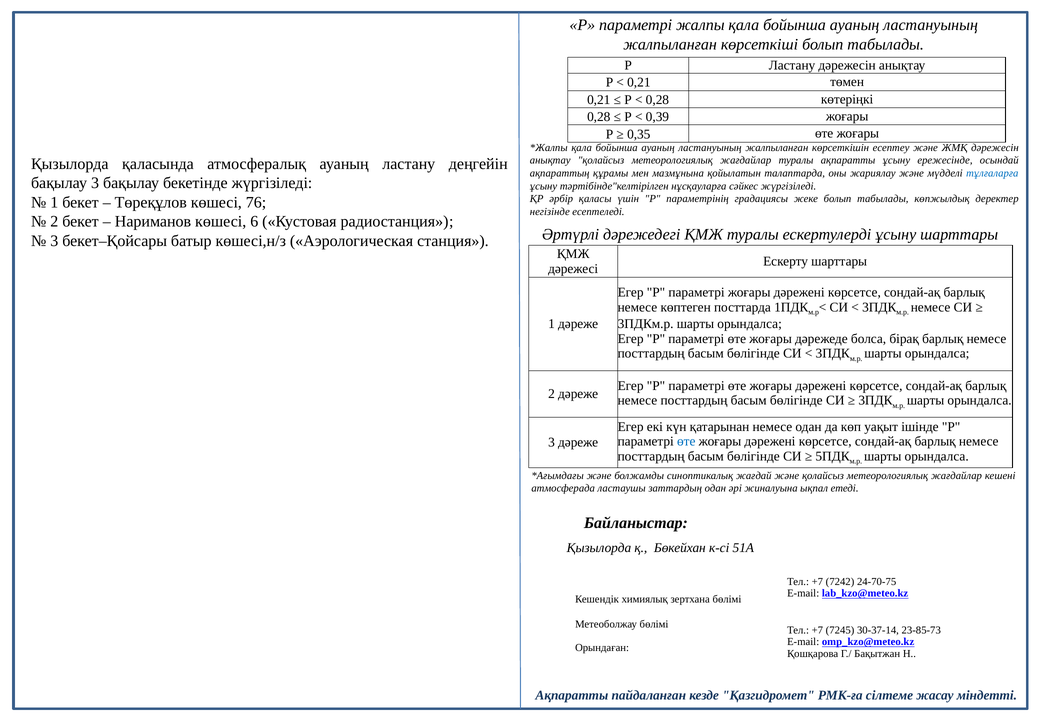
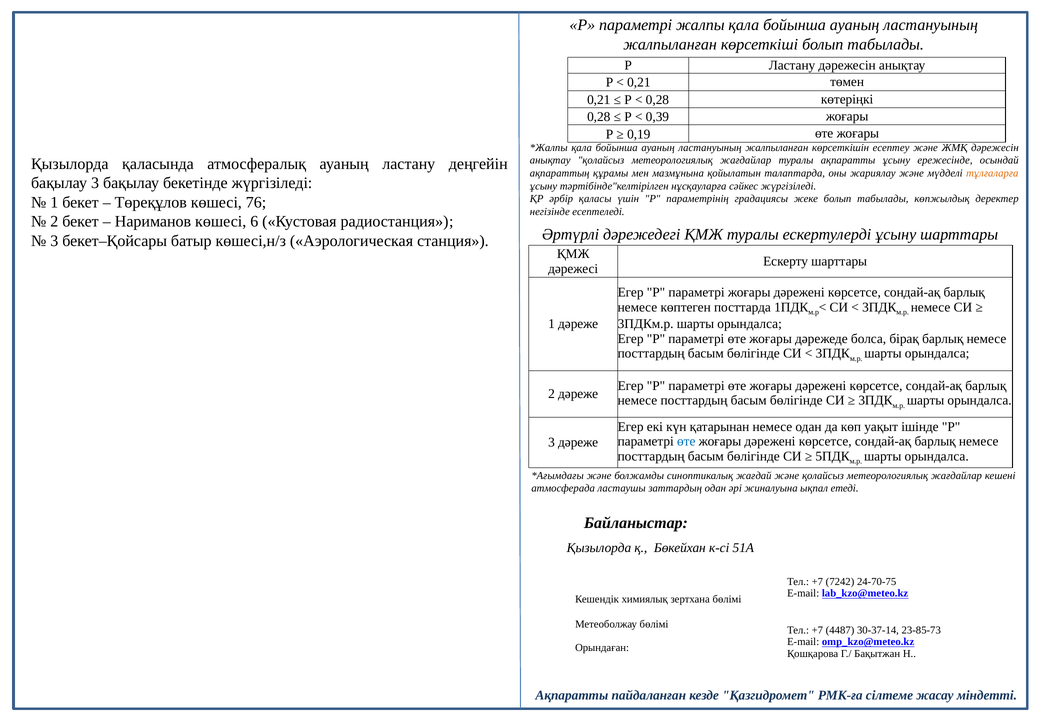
0,35: 0,35 -> 0,19 (639, 134)
тұлғаларға colour: blue -> orange (992, 173)
7245: 7245 -> 4487 (840, 630)
